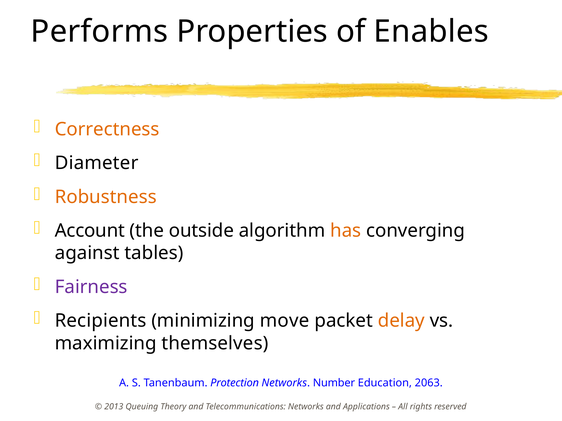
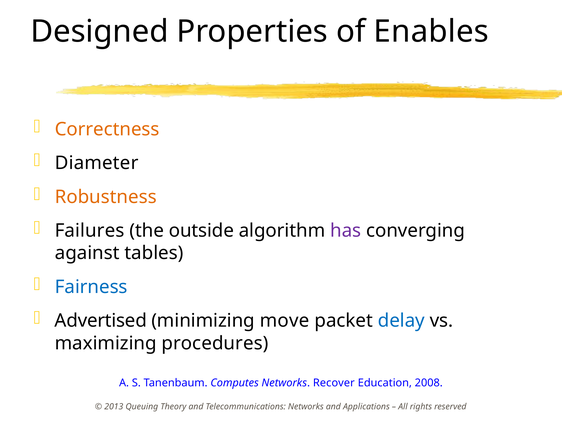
Performs: Performs -> Designed (100, 31)
Account: Account -> Failures (90, 231)
has colour: orange -> purple (346, 231)
Fairness colour: purple -> blue (91, 287)
Recipients: Recipients -> Advertised (101, 321)
delay colour: orange -> blue (401, 321)
themselves: themselves -> procedures (215, 344)
Protection: Protection -> Computes (235, 383)
Number: Number -> Recover (334, 383)
2063: 2063 -> 2008 (429, 383)
